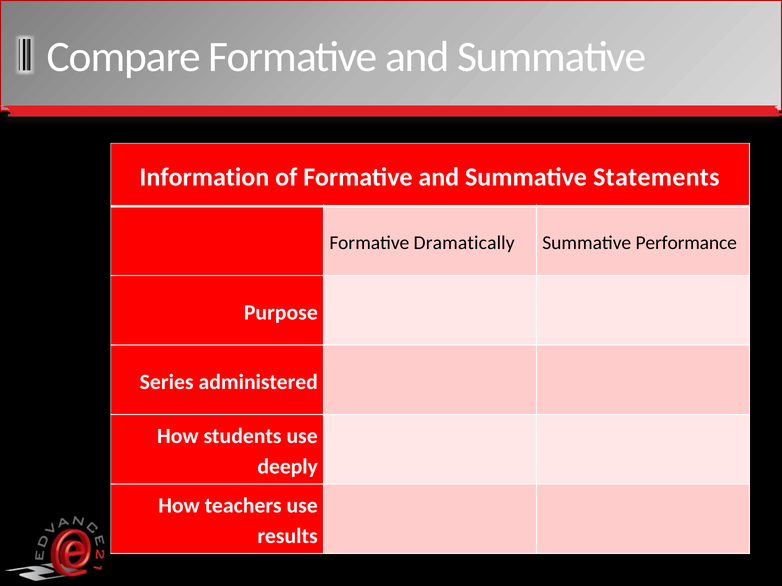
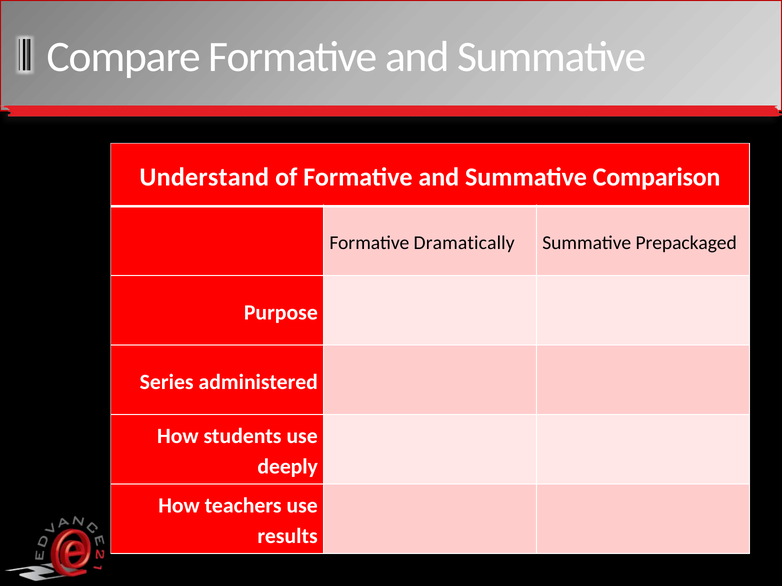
Information: Information -> Understand (204, 177)
Statements: Statements -> Comparison (657, 177)
Performance: Performance -> Prepackaged (686, 243)
